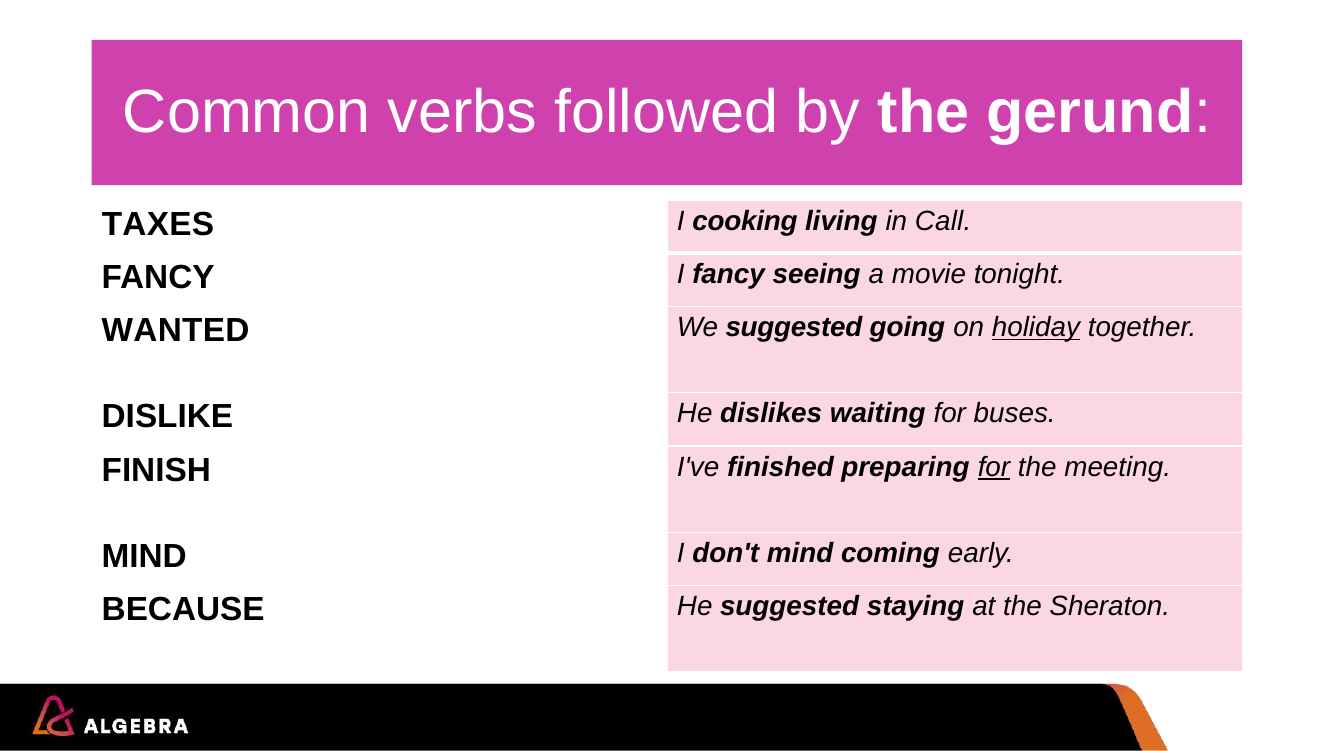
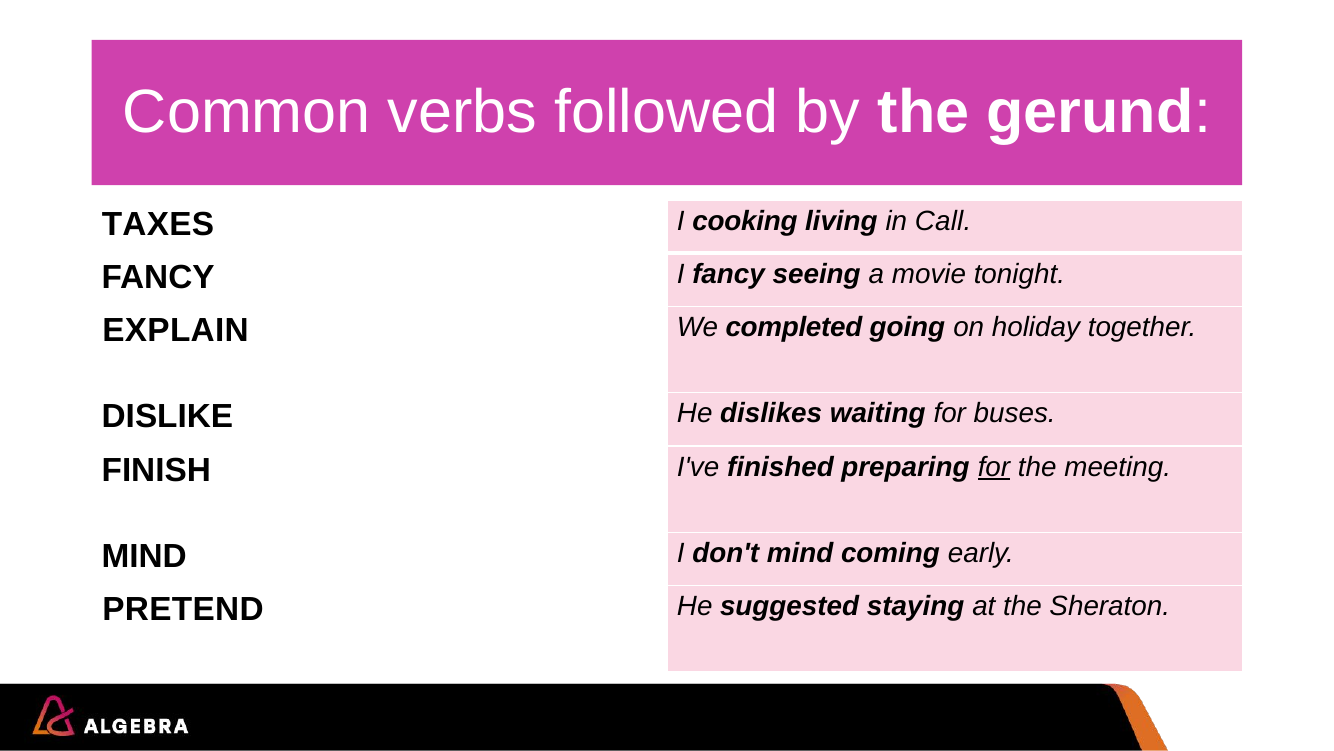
WANTED: WANTED -> EXPLAIN (176, 330)
We suggested: suggested -> completed (794, 327)
holiday underline: present -> none (1036, 327)
BECAUSE: BECAUSE -> PRETEND (183, 609)
